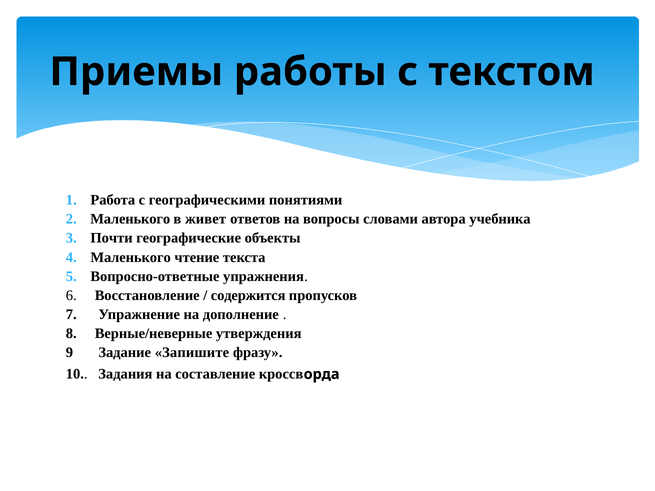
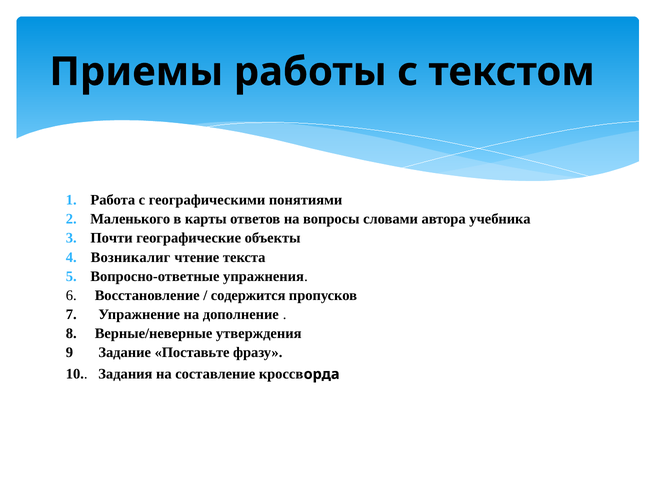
живет: живет -> карты (206, 219)
Маленького: Маленького -> Возникалиг (131, 257)
Запишите: Запишите -> Поставьте (192, 353)
